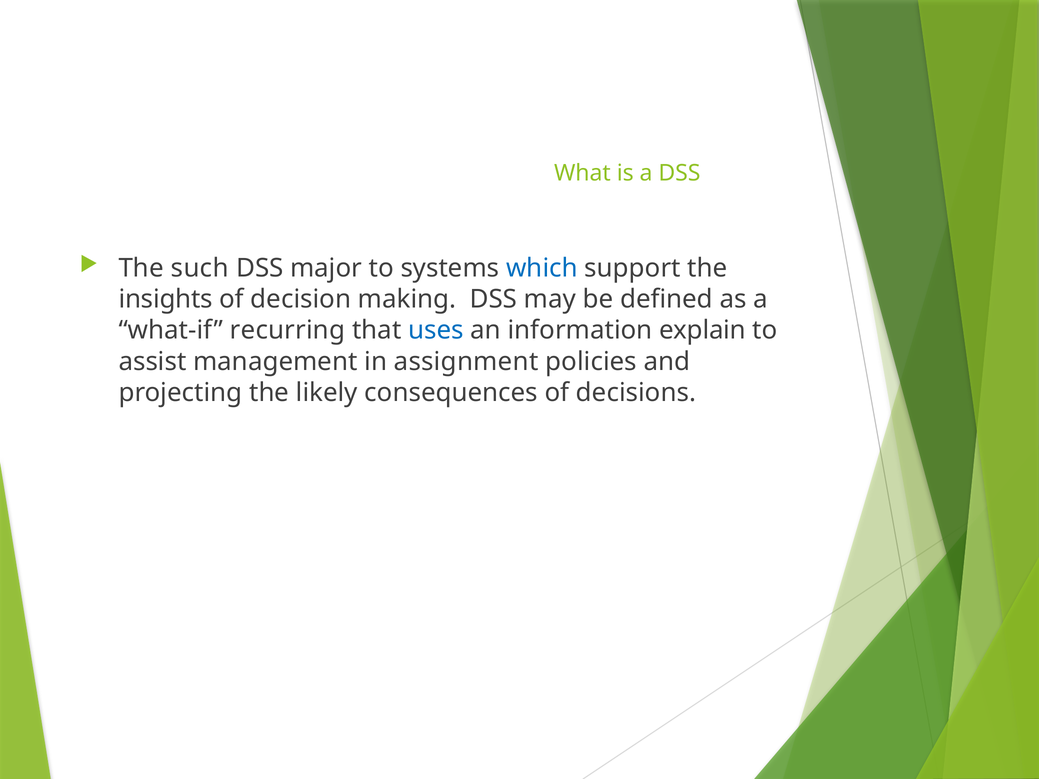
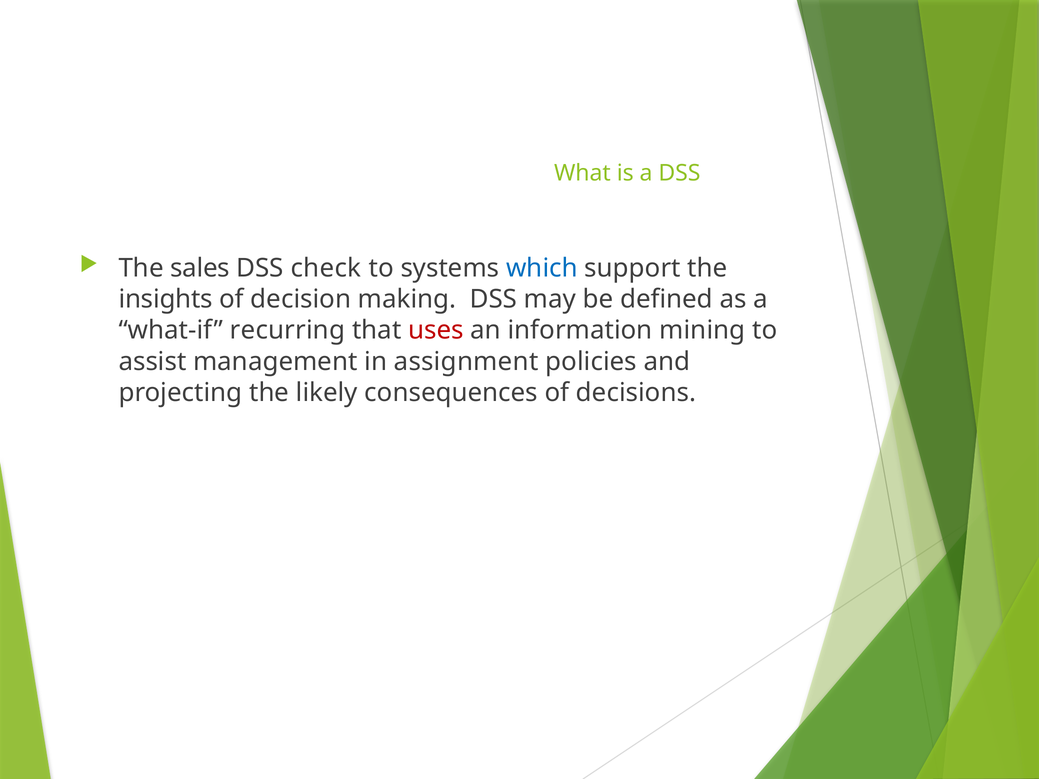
such: such -> sales (200, 268)
major: major -> check (326, 268)
uses colour: blue -> red (436, 330)
explain: explain -> mining (702, 330)
